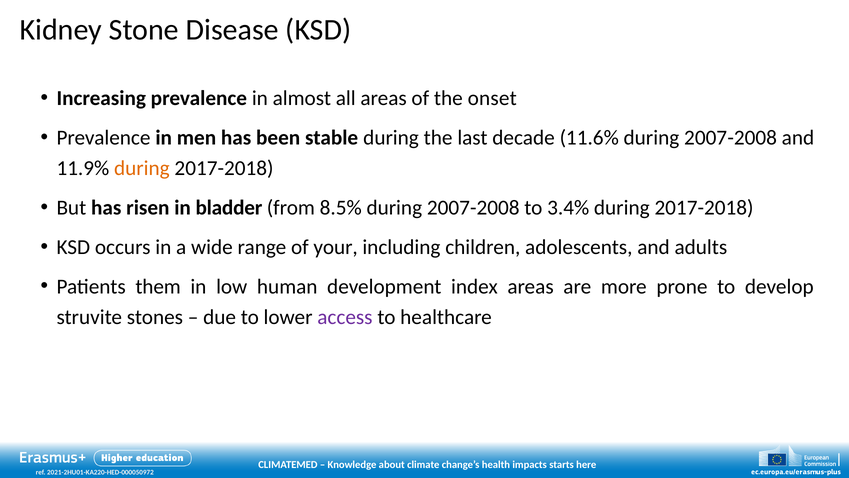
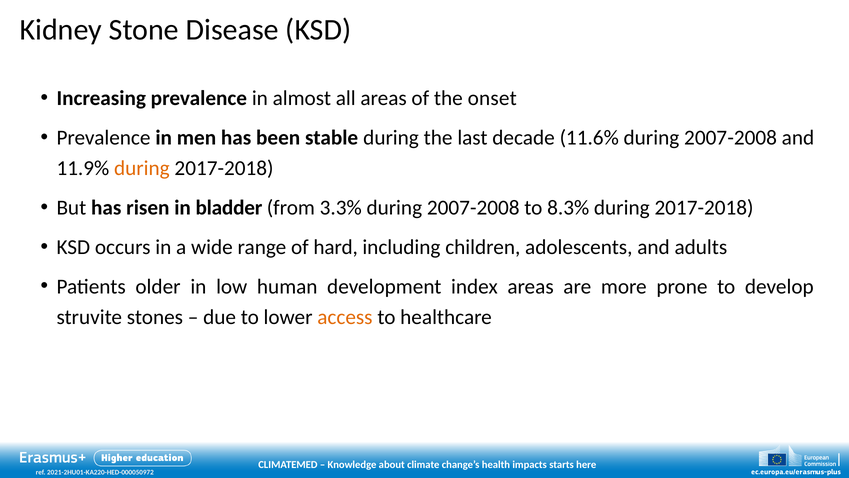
8.5%: 8.5% -> 3.3% (341, 208)
3.4%: 3.4% -> 8.3% (568, 208)
your: your -> hard (336, 247)
them: them -> older (158, 286)
access colour: purple -> orange (345, 317)
